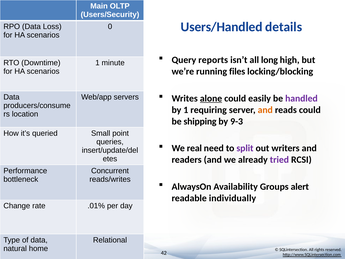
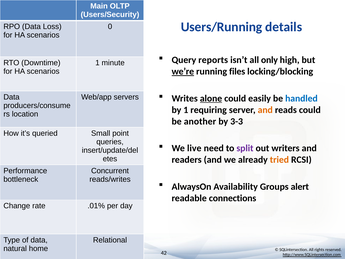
Users/Handled: Users/Handled -> Users/Running (222, 27)
long: long -> only (269, 60)
we’re underline: none -> present (183, 71)
handled colour: purple -> blue (301, 98)
shipping: shipping -> another (200, 121)
9-3: 9-3 -> 3-3 (237, 121)
real: real -> live (194, 148)
tried colour: purple -> orange (279, 160)
individually: individually -> connections (233, 198)
